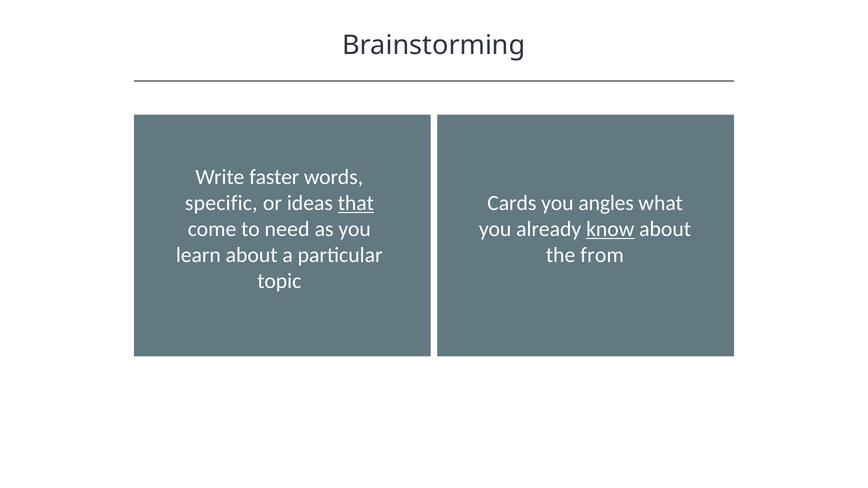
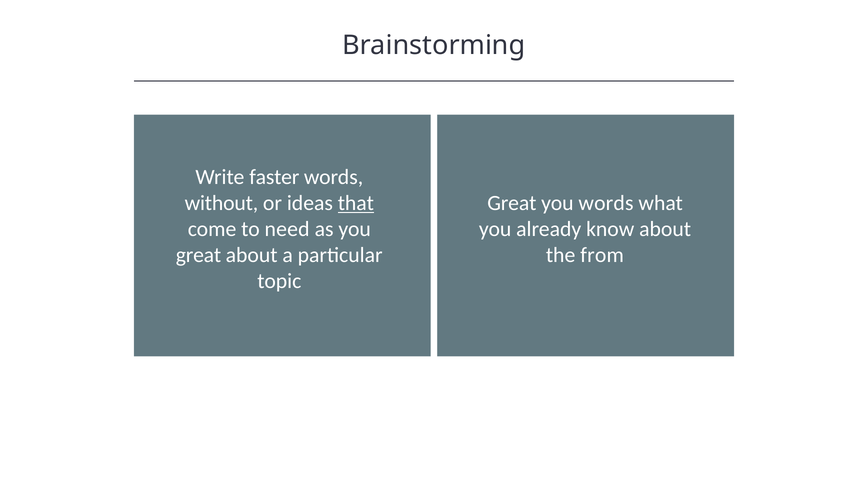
specific: specific -> without (221, 203)
Cards: Cards -> Great (512, 203)
you angles: angles -> words (606, 203)
know underline: present -> none (610, 229)
learn: learn -> great (198, 255)
